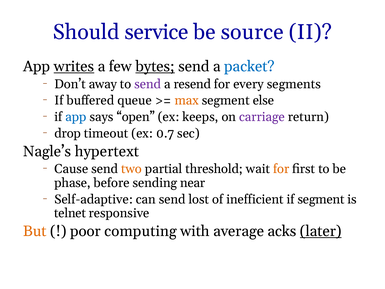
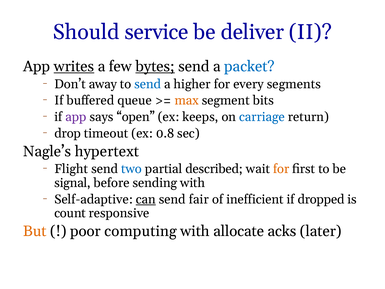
source: source -> deliver (252, 32)
send colour: purple -> blue (148, 84)
resend: resend -> higher (192, 84)
else: else -> bits (263, 100)
app colour: blue -> purple (76, 117)
carriage colour: purple -> blue (262, 117)
0.7: 0.7 -> 0.8 (165, 133)
Cause: Cause -> Flight (71, 169)
two colour: orange -> blue (131, 169)
threshold: threshold -> described (214, 169)
phase: phase -> signal (73, 183)
sending near: near -> with (193, 183)
can underline: none -> present (146, 199)
lost: lost -> fair (199, 199)
if segment: segment -> dropped (321, 199)
telnet: telnet -> count (70, 213)
average: average -> allocate (239, 231)
later underline: present -> none (321, 231)
